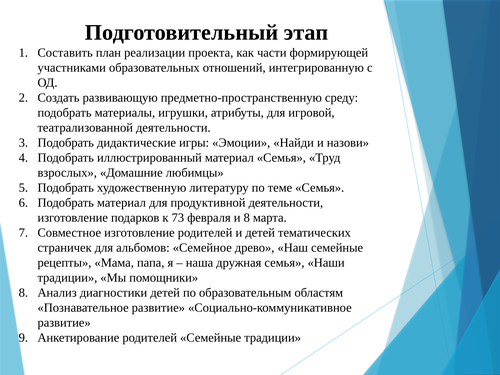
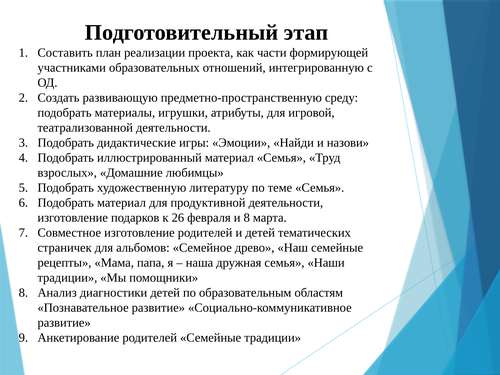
73: 73 -> 26 (178, 218)
